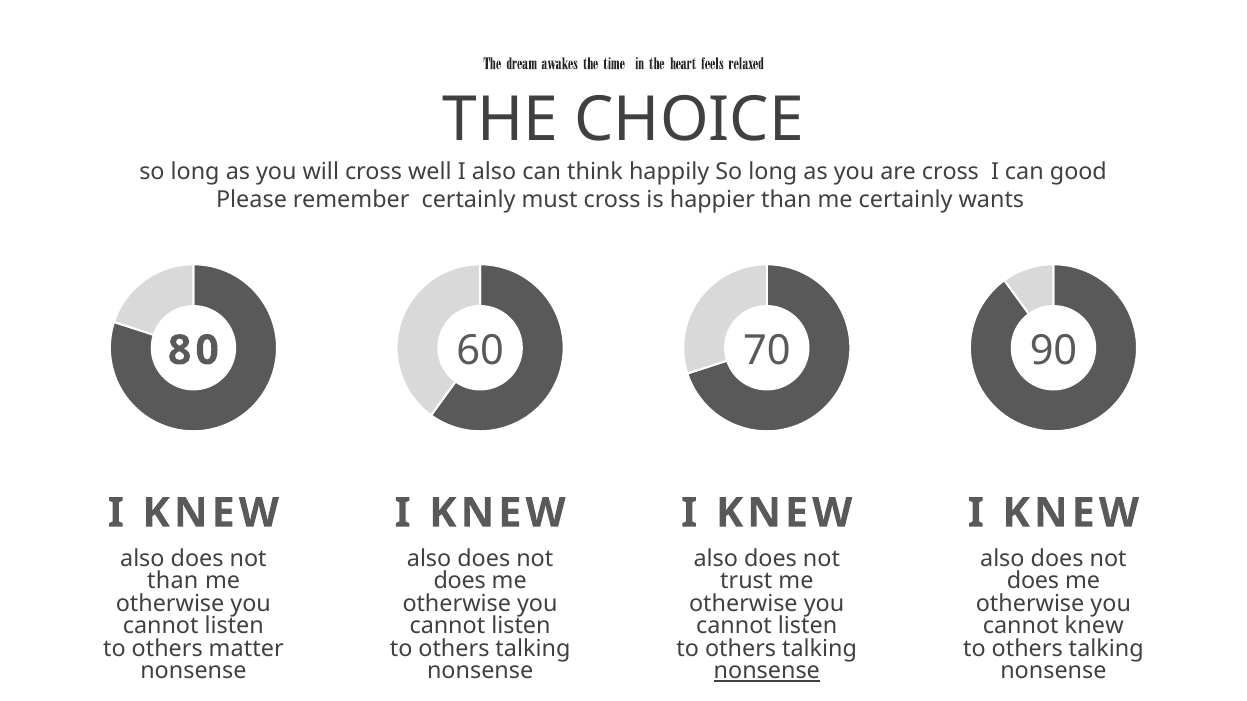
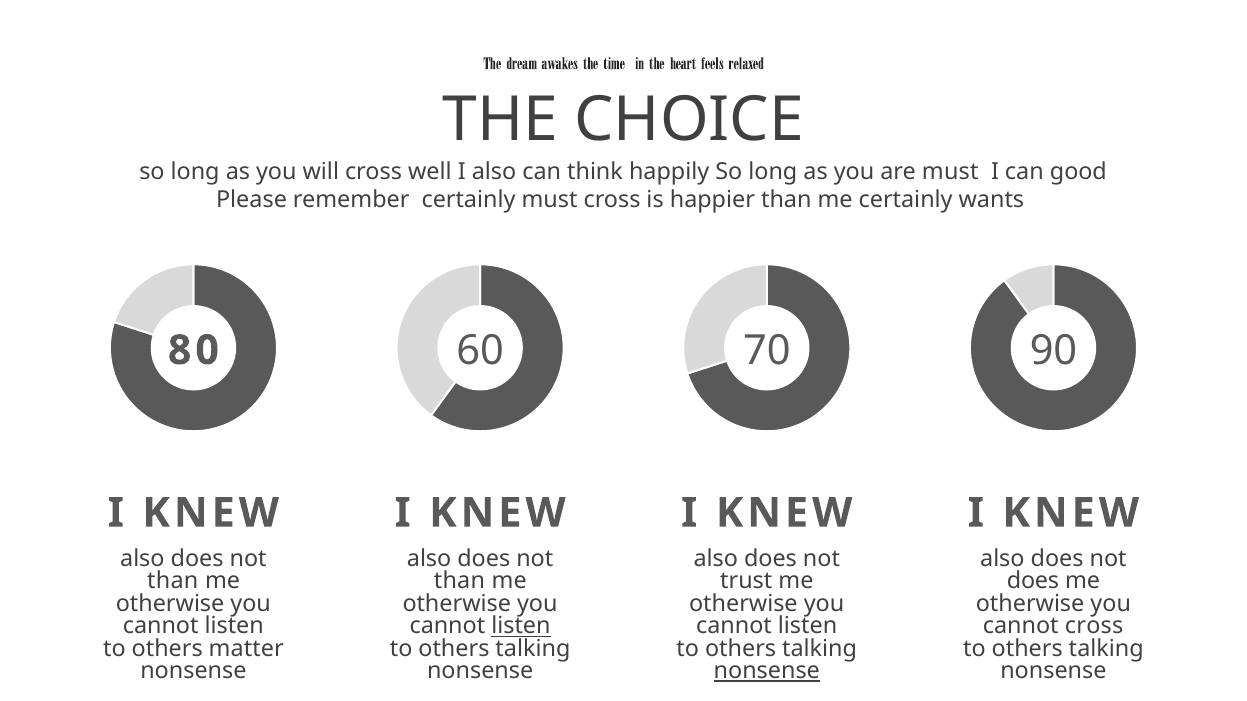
are cross: cross -> must (950, 172)
does: does -> than (459, 582)
listen underline: none -> present (521, 627)
cannot knew: knew -> cross (1094, 627)
